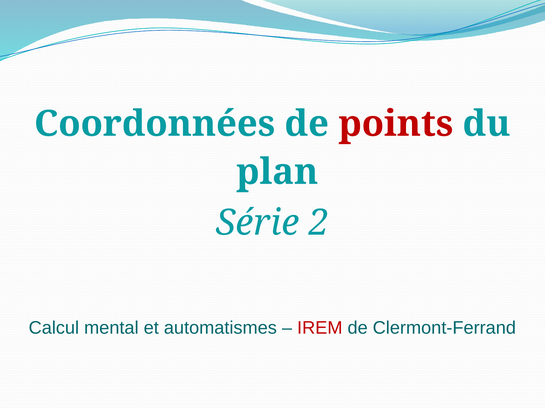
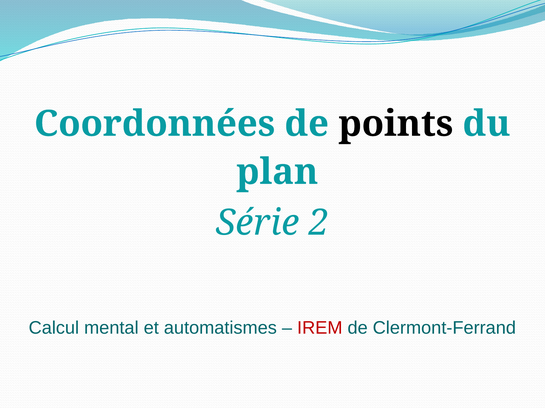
points colour: red -> black (396, 124)
